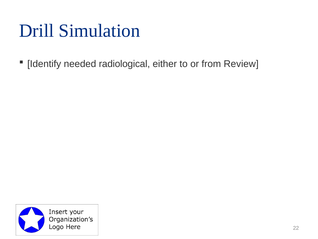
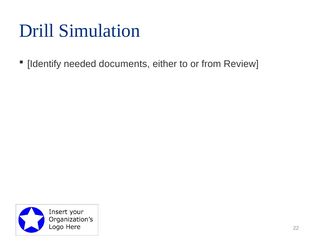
radiological: radiological -> documents (124, 64)
